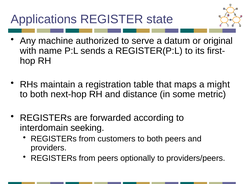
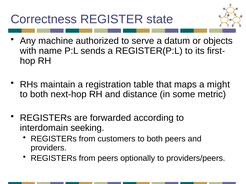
Applications: Applications -> Correctness (44, 19)
original: original -> objects (218, 41)
